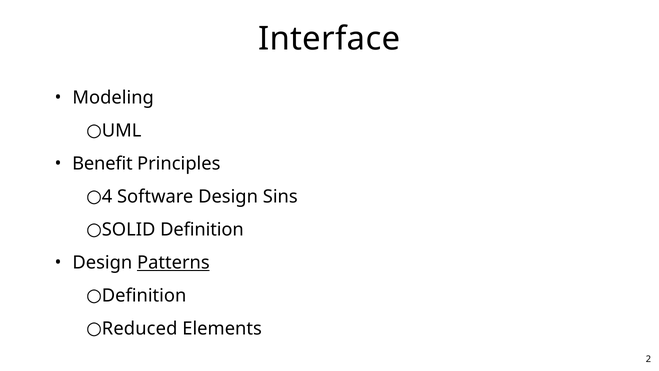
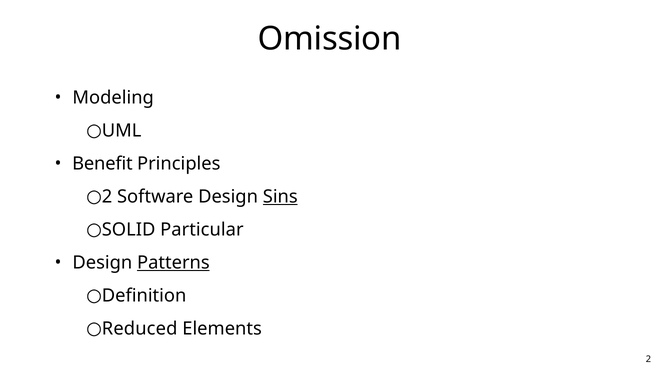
Interface: Interface -> Omission (330, 39)
4: 4 -> 2 (107, 197)
Sins underline: none -> present (280, 197)
SOLID Definition: Definition -> Particular (202, 230)
